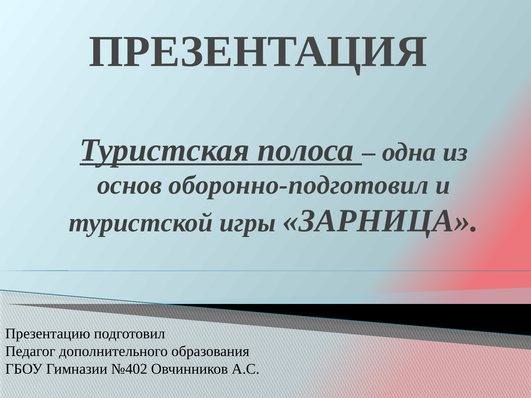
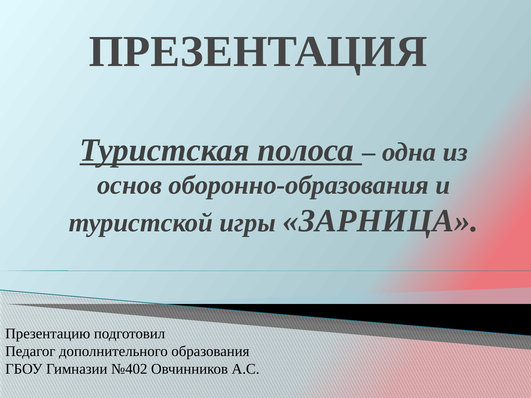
оборонно-подготовил: оборонно-подготовил -> оборонно-образования (299, 185)
